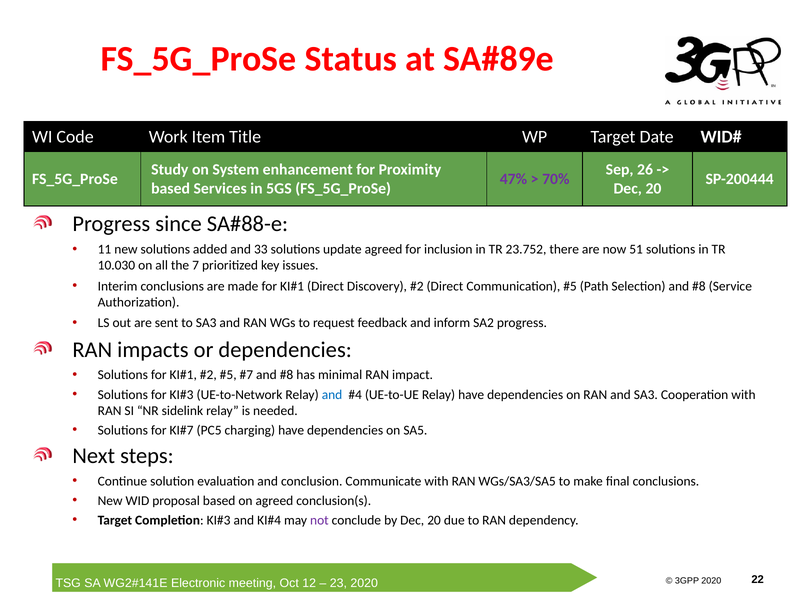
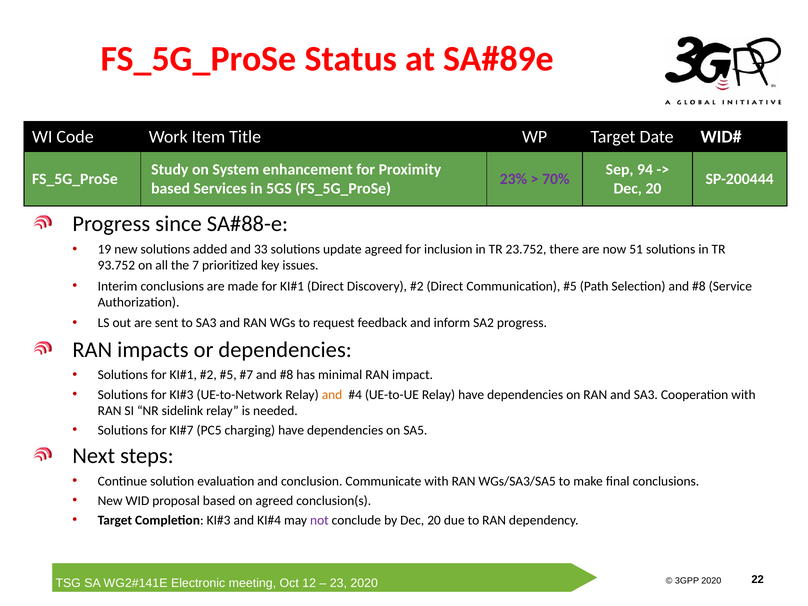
26: 26 -> 94 (645, 169)
47%: 47% -> 23% (513, 179)
11: 11 -> 19 (105, 249)
10.030: 10.030 -> 93.752 (116, 266)
and colour: blue -> orange (332, 395)
